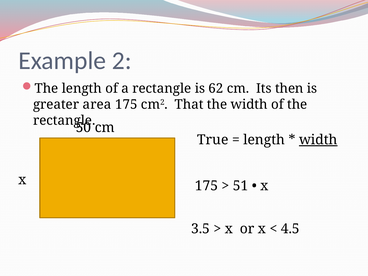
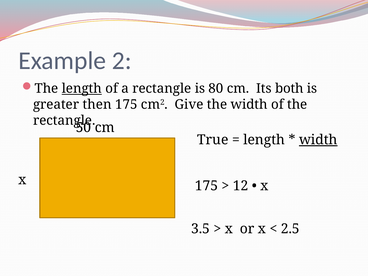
length underline: none -> present (82, 89)
62: 62 -> 80 (216, 89)
then: then -> both (289, 89)
area: area -> then (97, 105)
That: That -> Give (189, 105)
51: 51 -> 12 (241, 186)
4.5: 4.5 -> 2.5 (290, 229)
